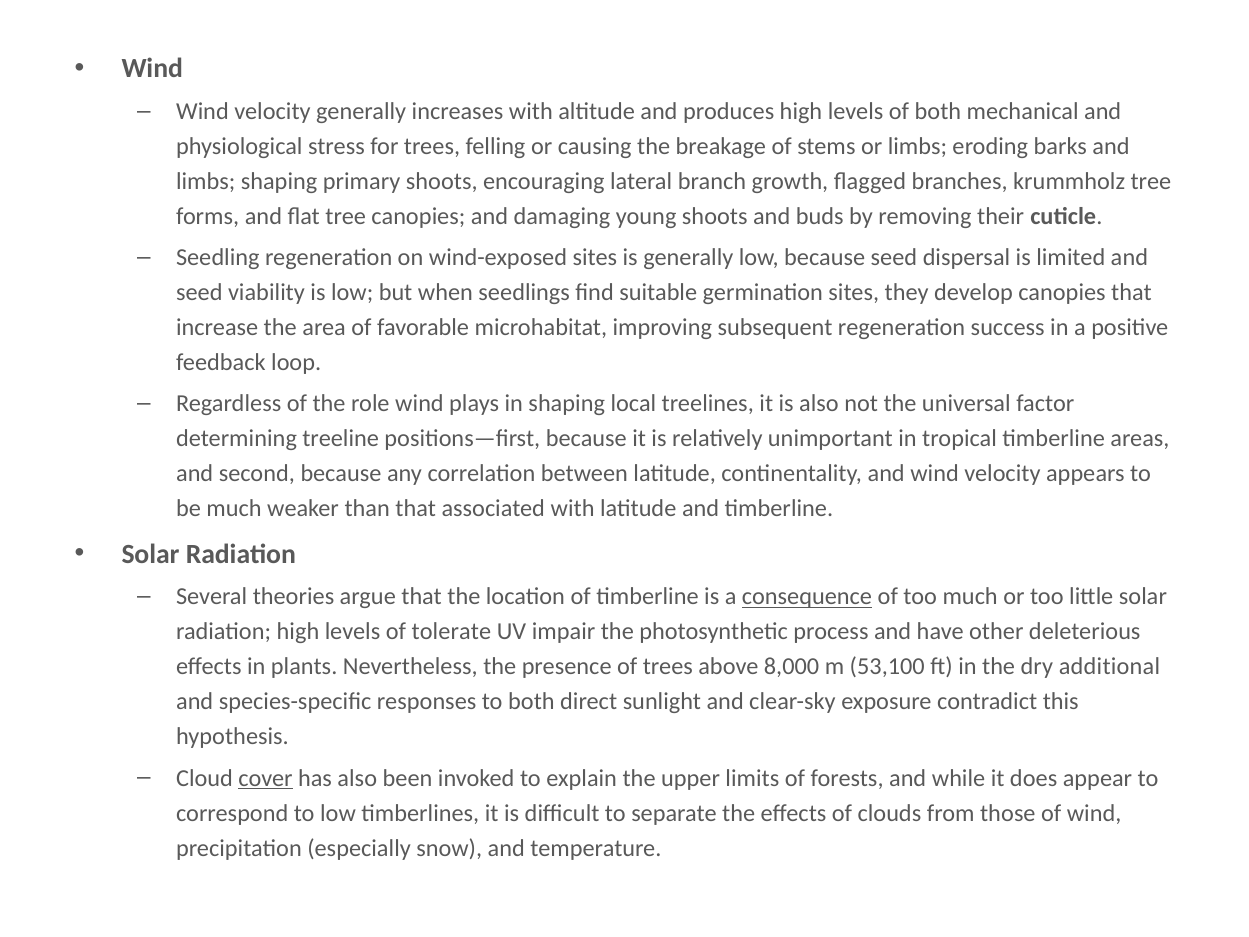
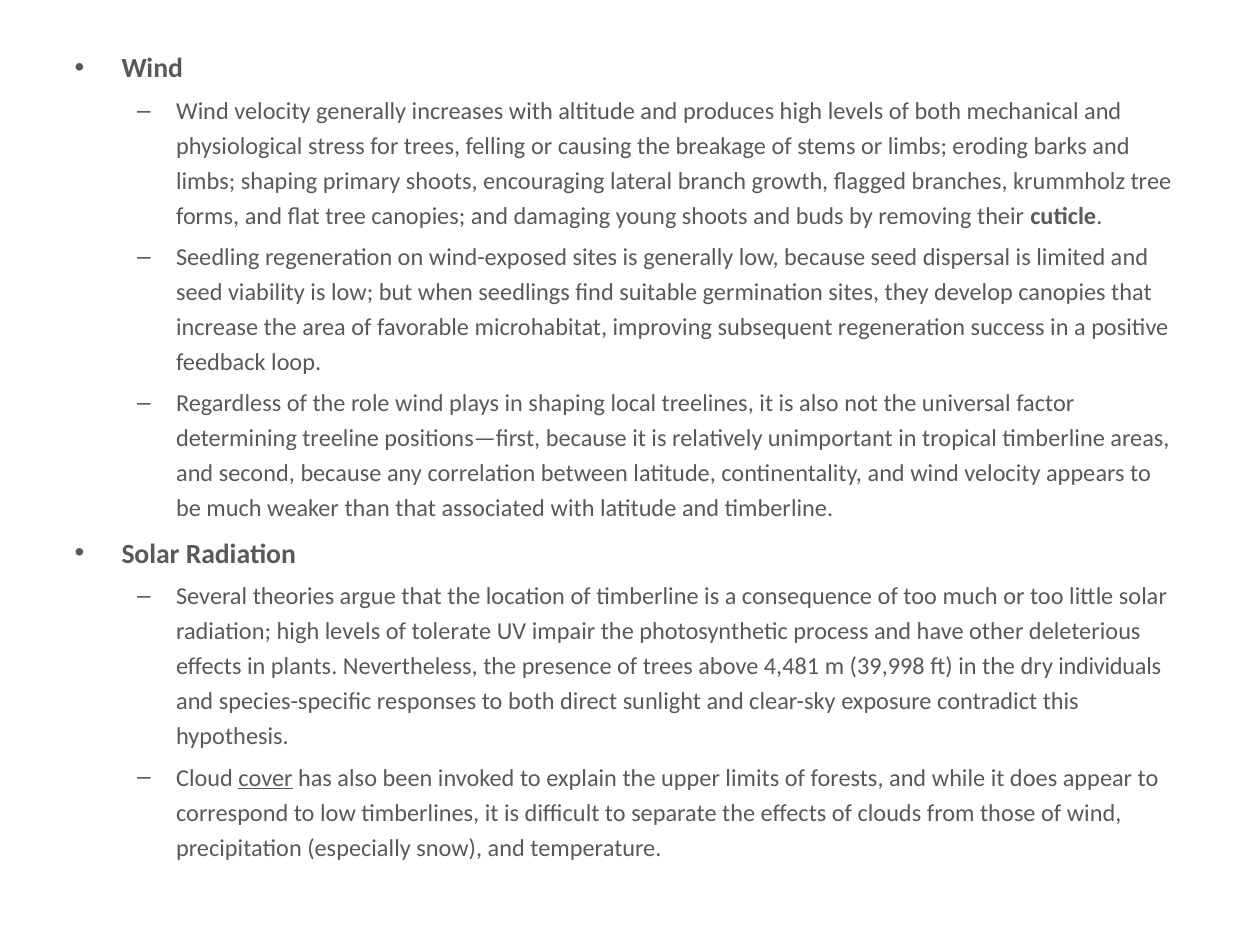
consequence underline: present -> none (807, 597)
8,000: 8,000 -> 4,481 (792, 667)
53,100: 53,100 -> 39,998 (887, 667)
additional: additional -> individuals (1110, 667)
